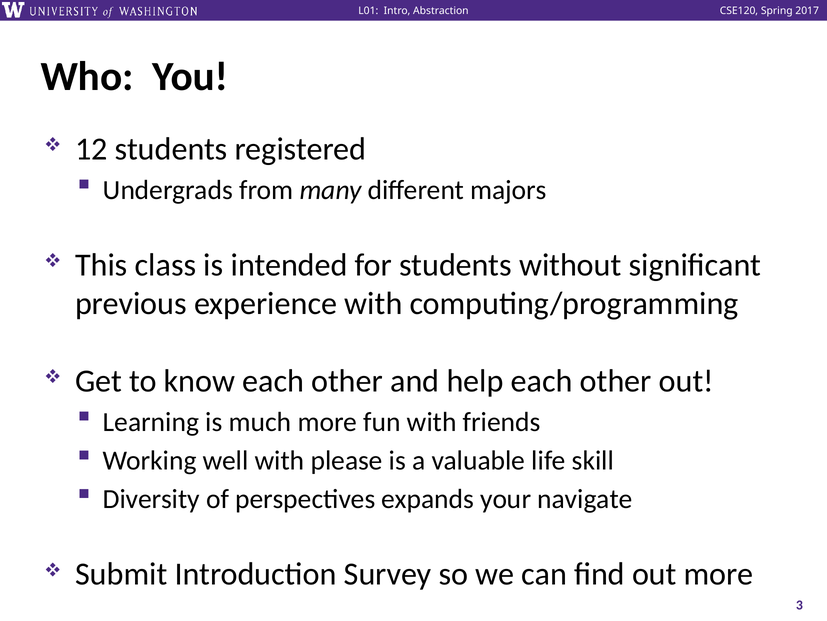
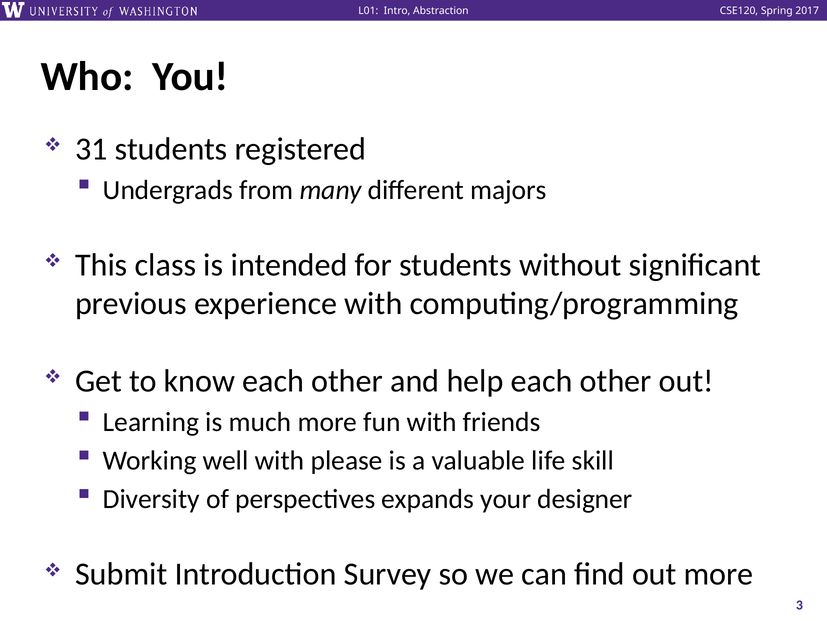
12: 12 -> 31 (91, 149)
navigate: navigate -> designer (585, 499)
